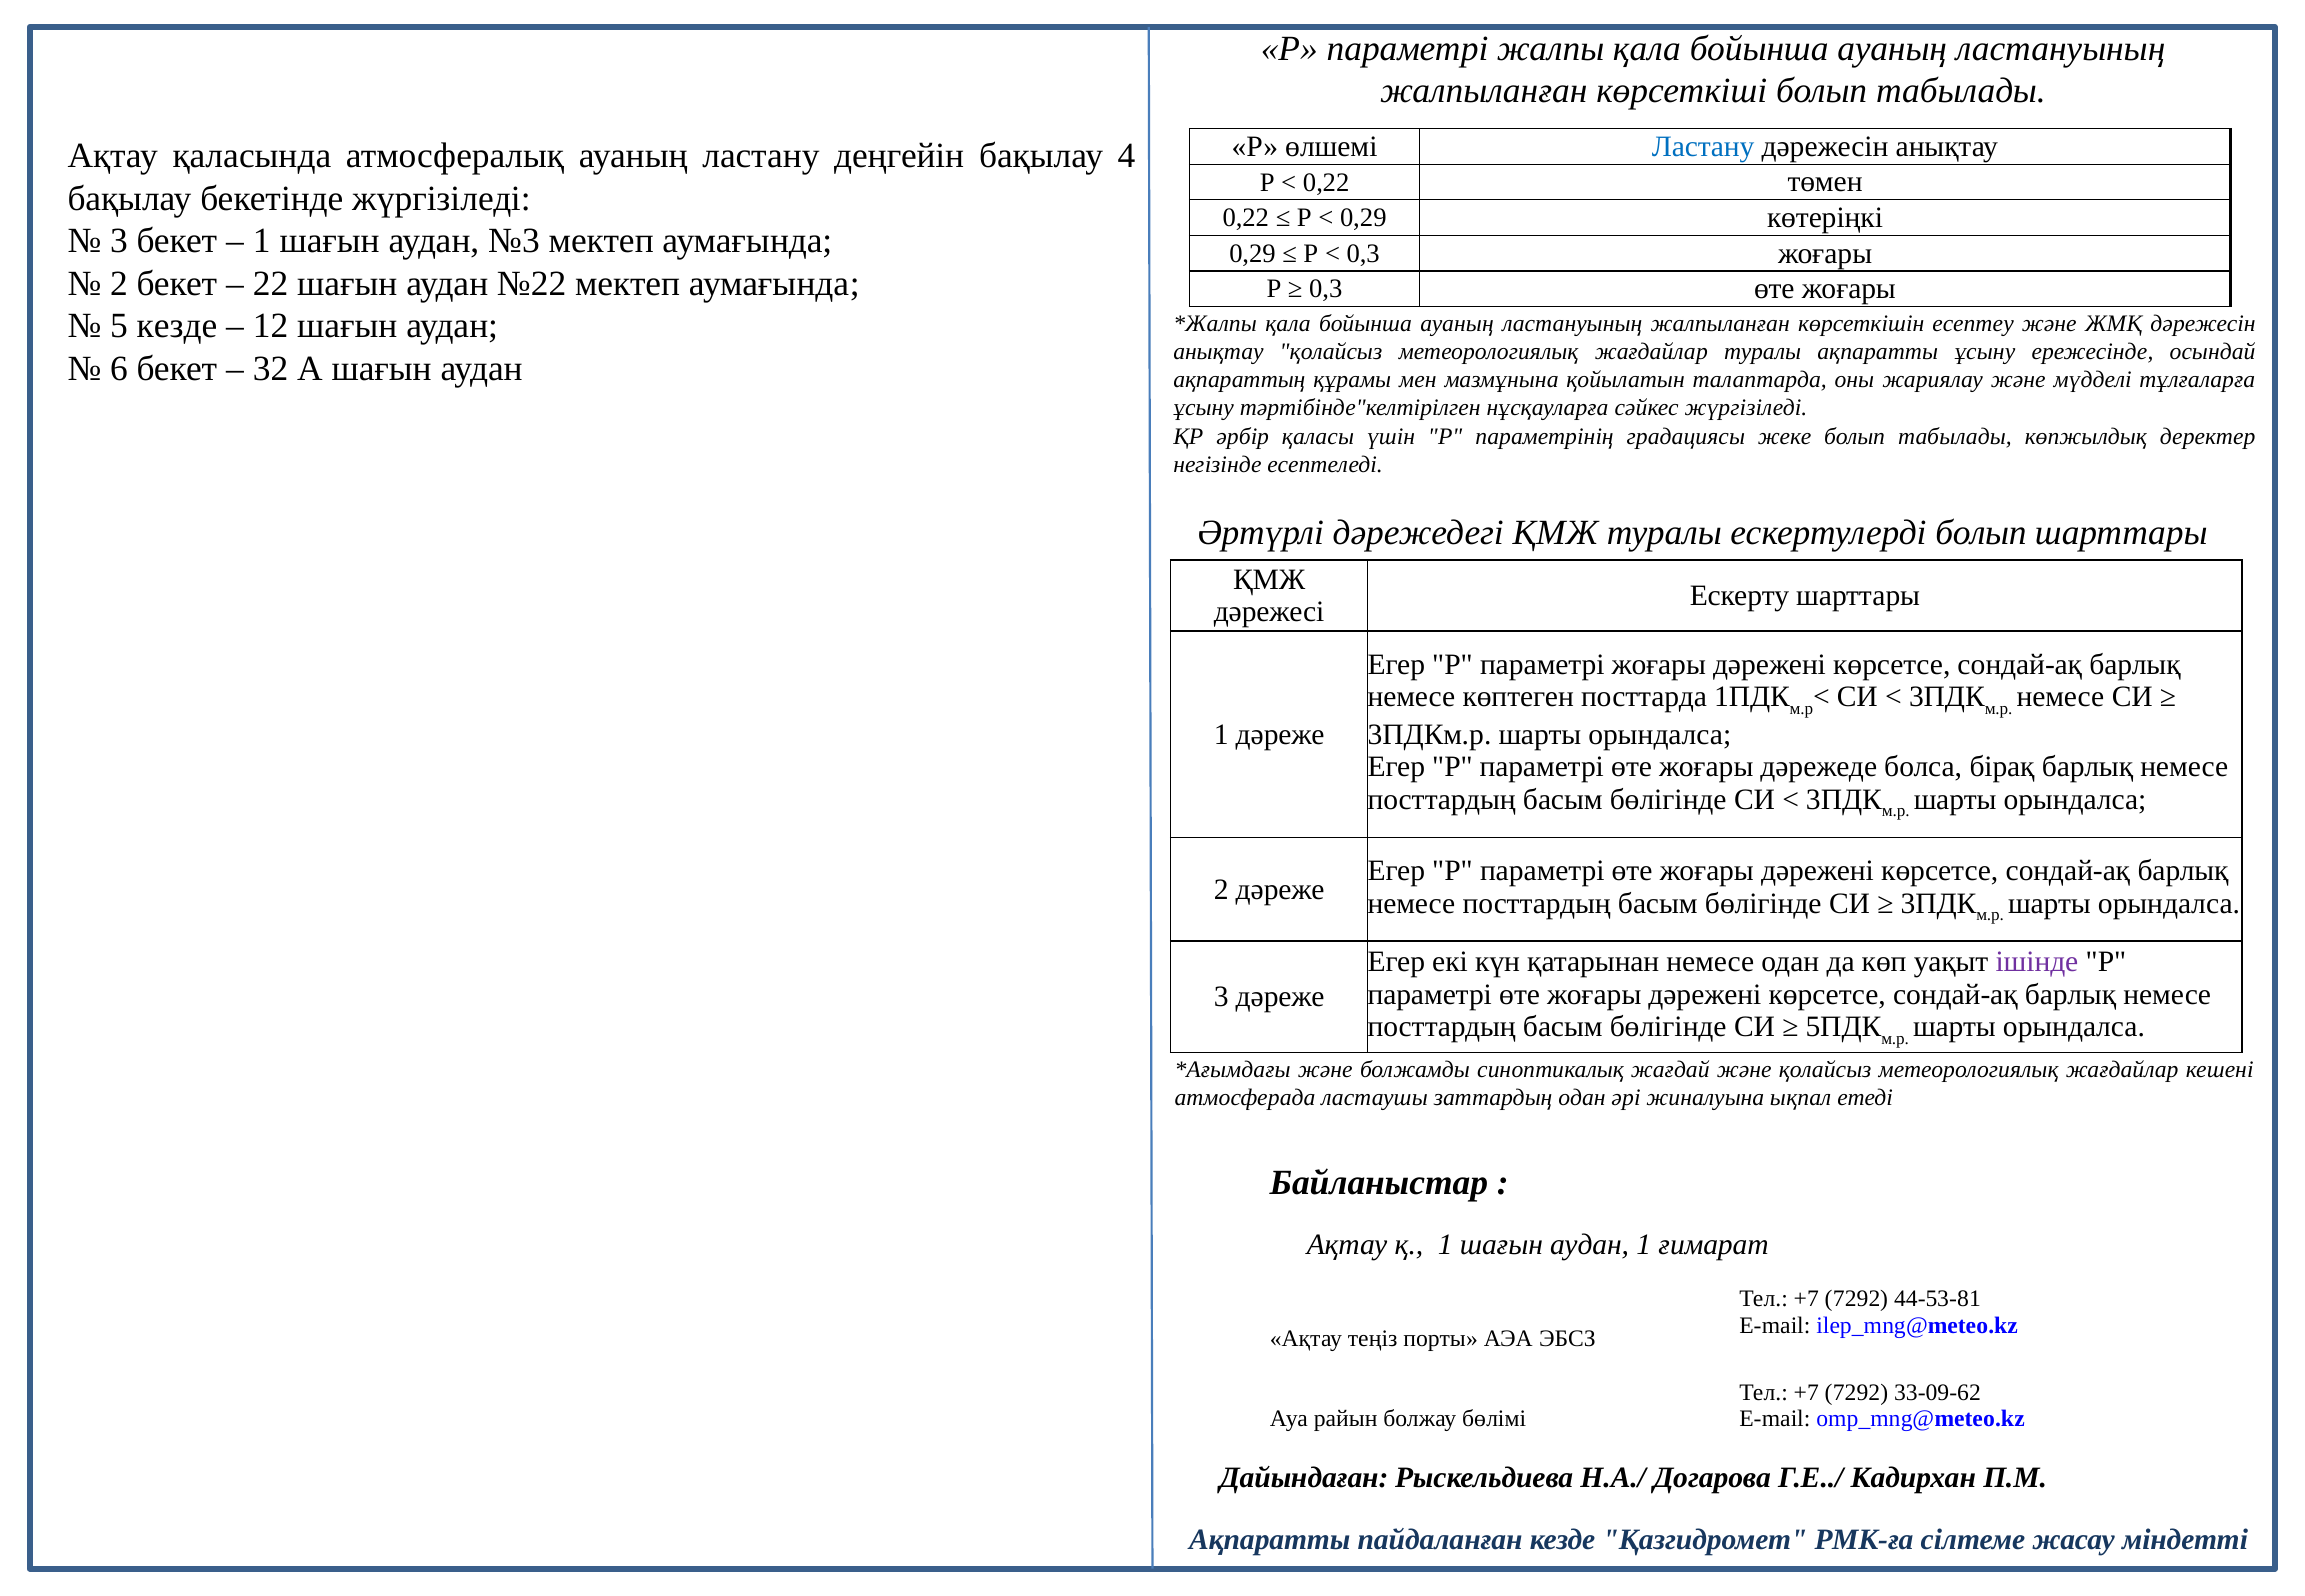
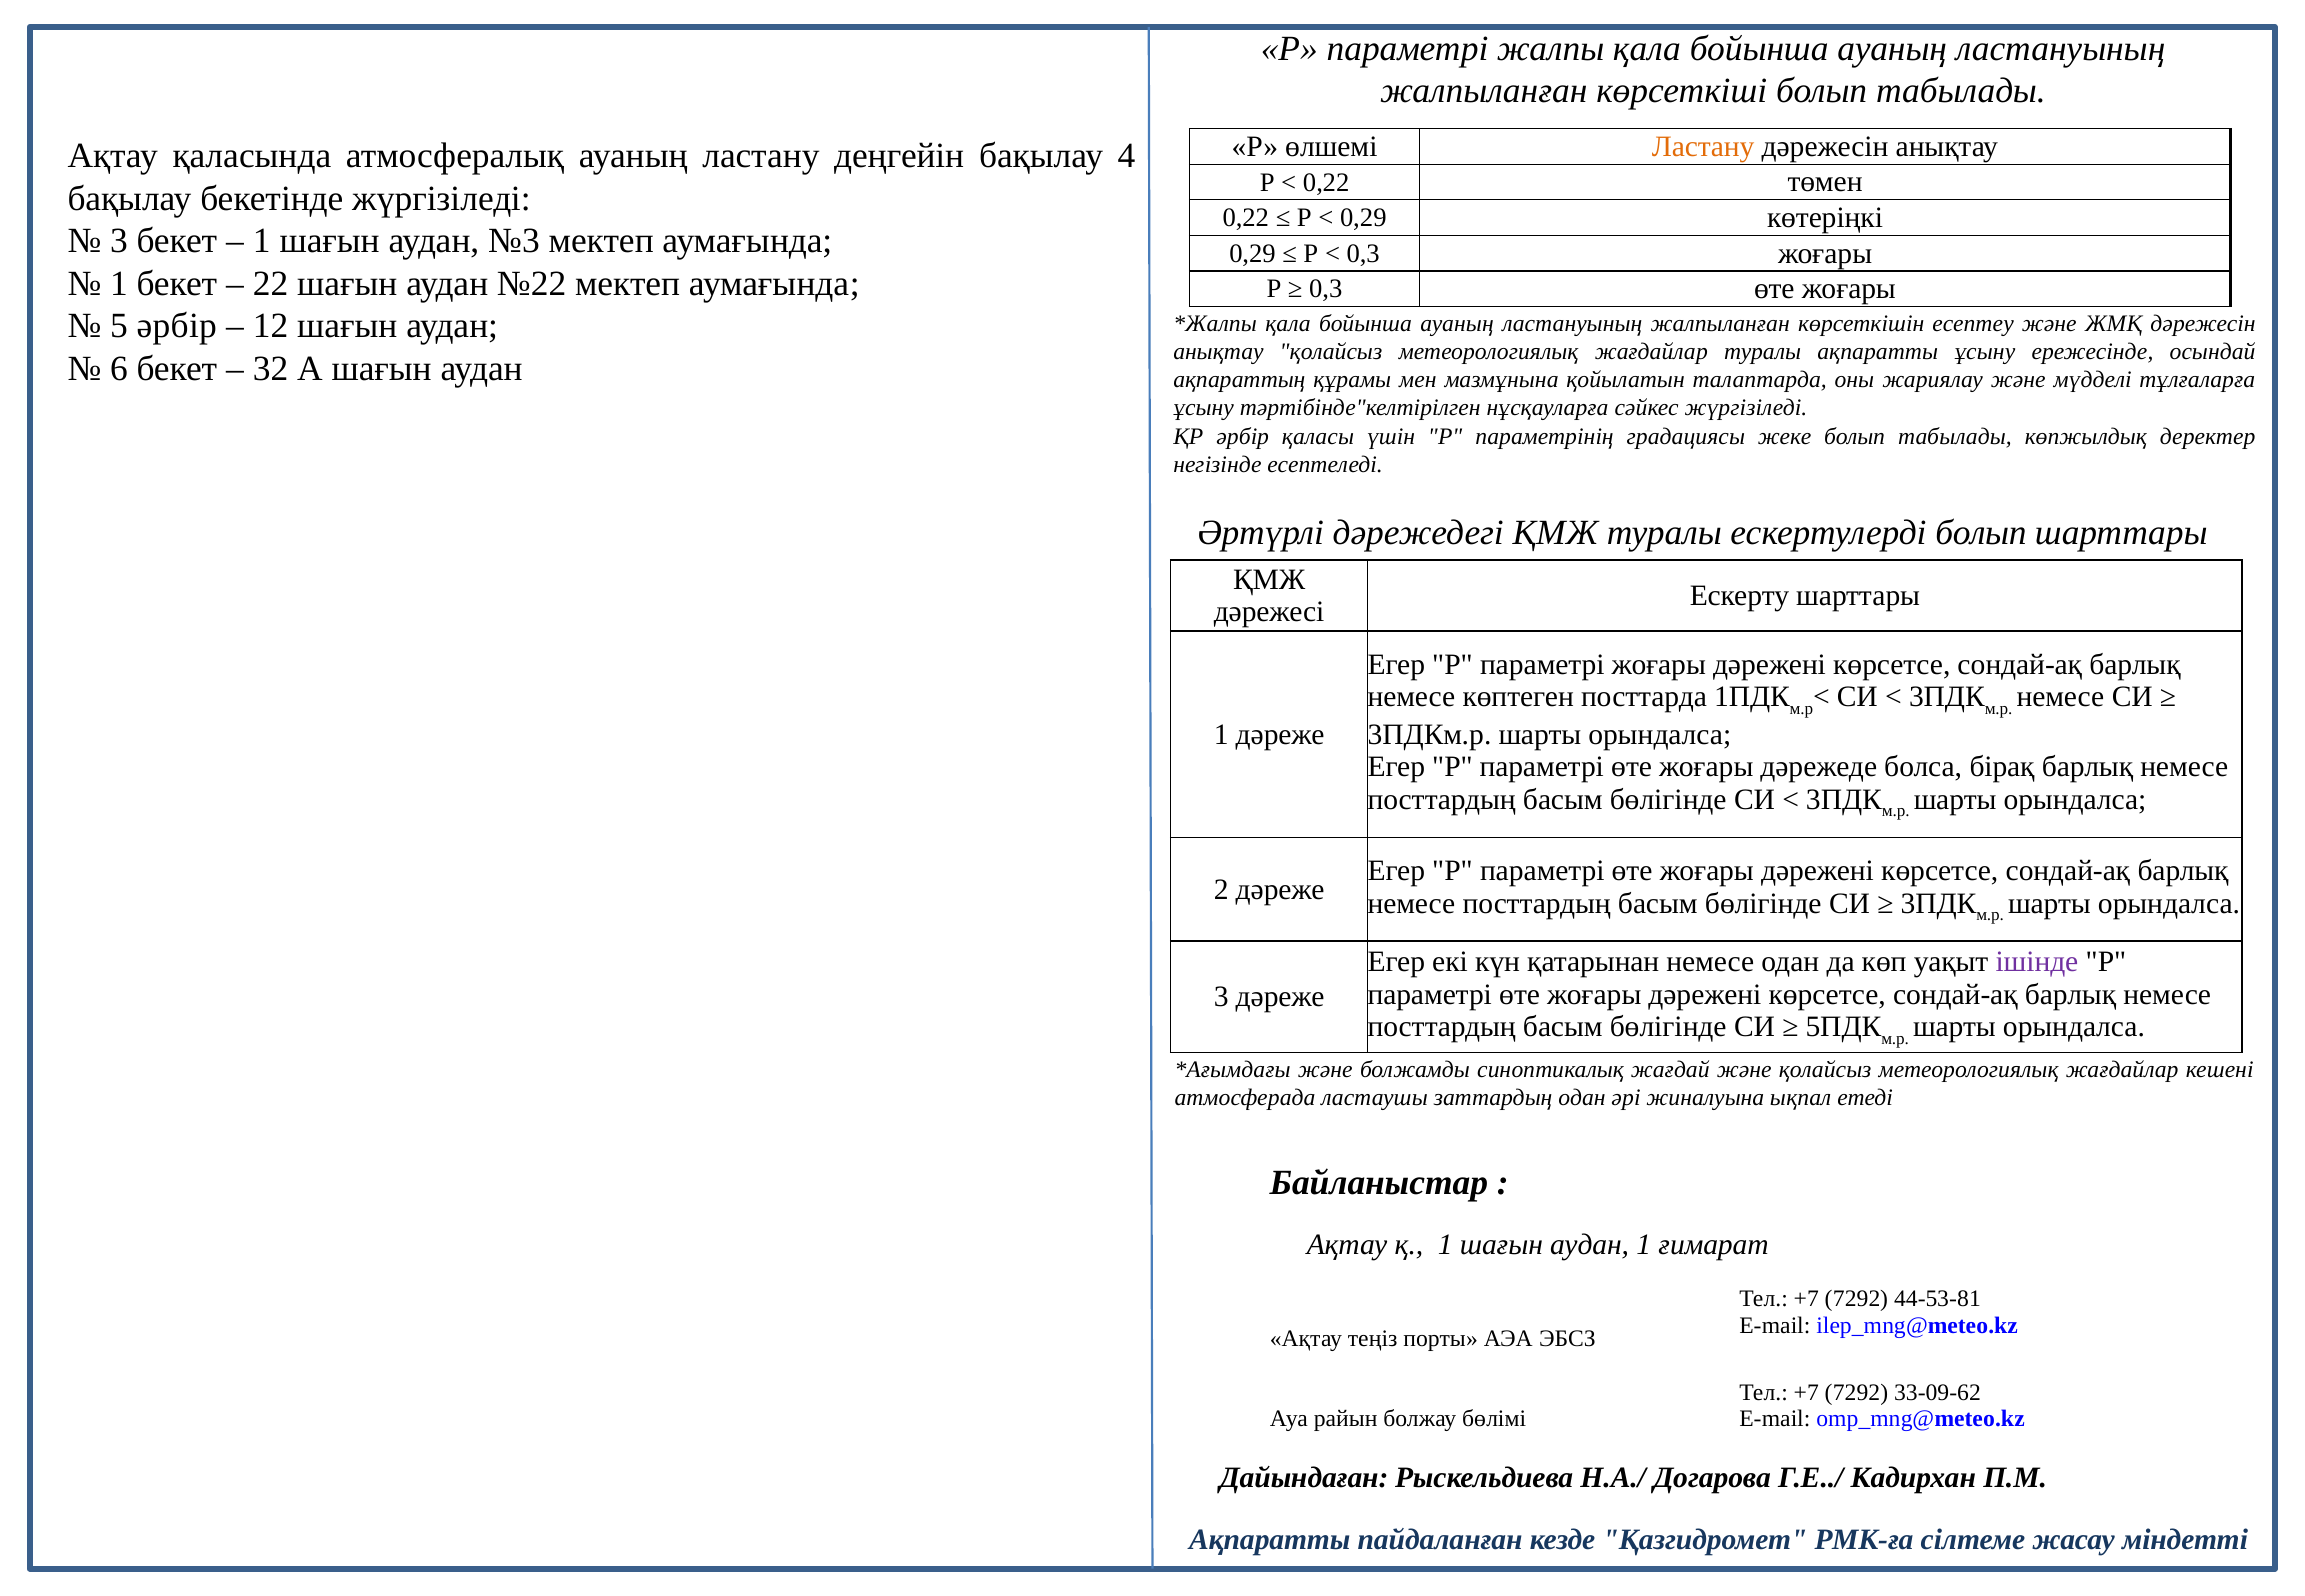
Ластану colour: blue -> orange (1703, 147)
2: 2 -> 1 (119, 284)
5 кезде: кезде -> әрбір (177, 326)
